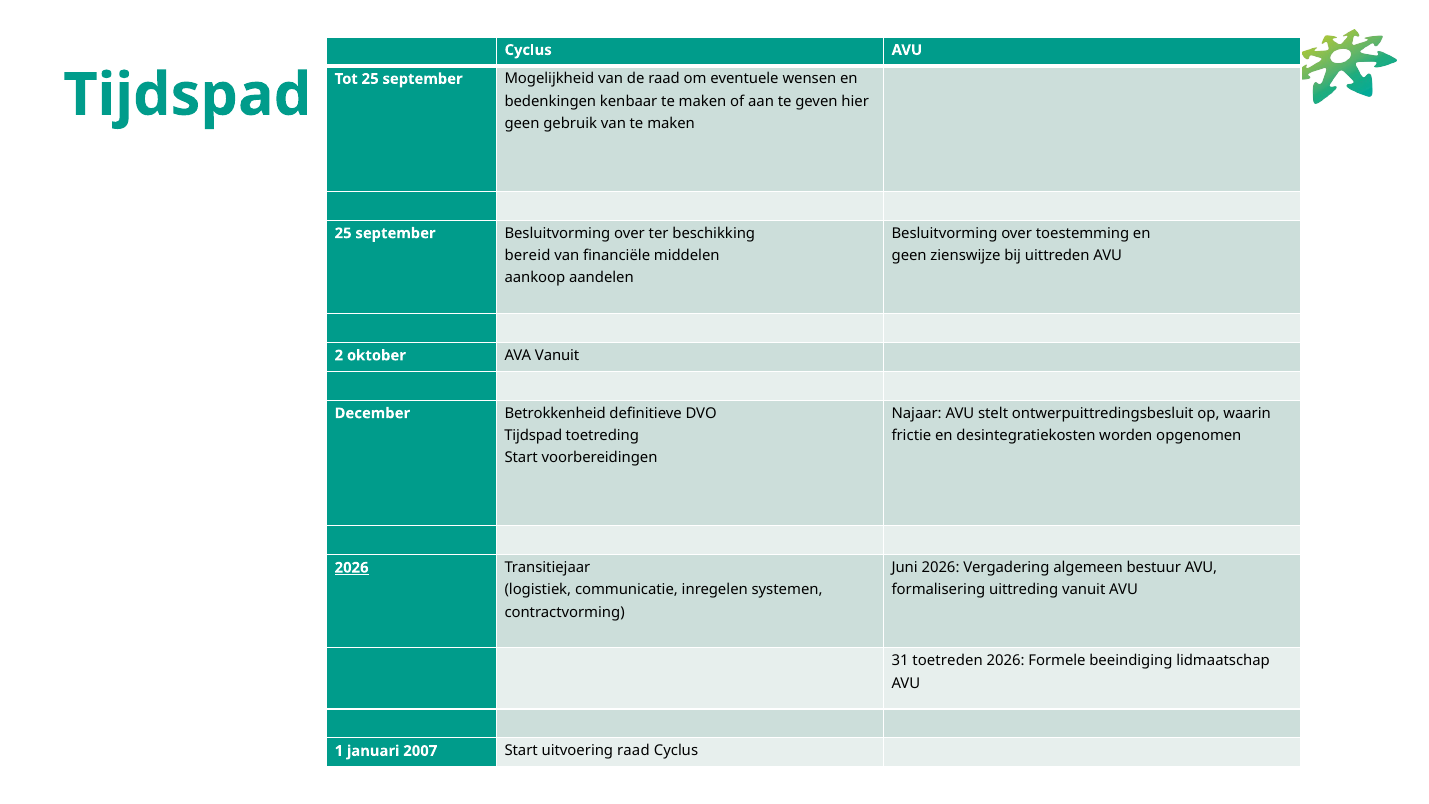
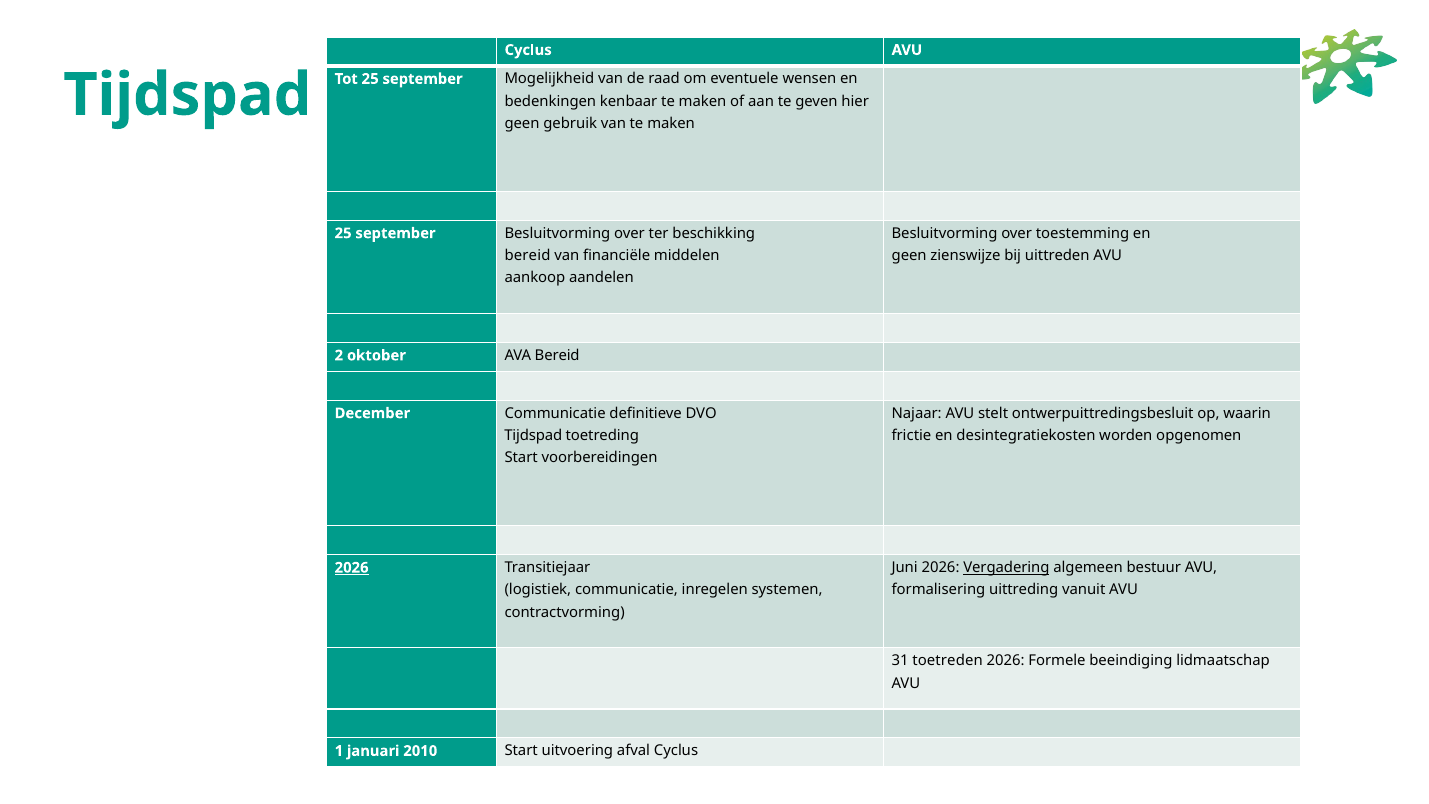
AVA Vanuit: Vanuit -> Bereid (557, 355)
December Betrokkenheid: Betrokkenheid -> Communicatie (555, 413)
Vergadering underline: none -> present (1006, 568)
2007: 2007 -> 2010 (420, 751)
uitvoering raad: raad -> afval (634, 751)
